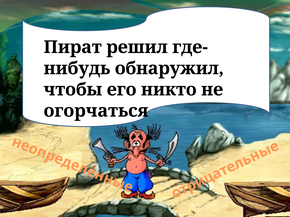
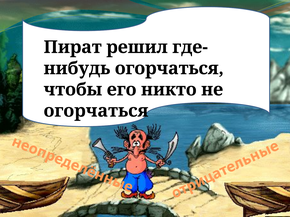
обнаружил: обнаружил -> огорчаться (169, 69)
